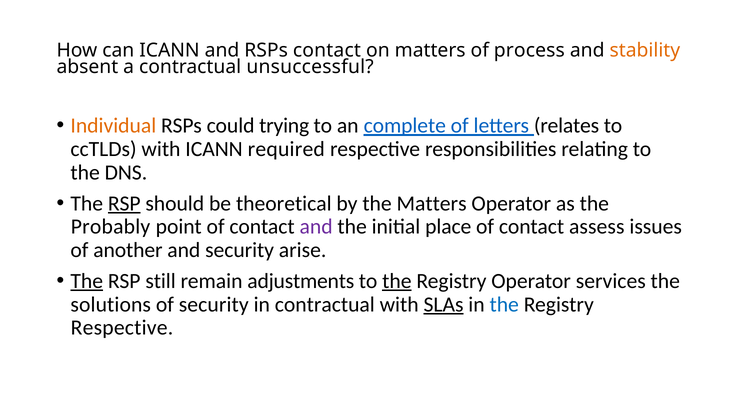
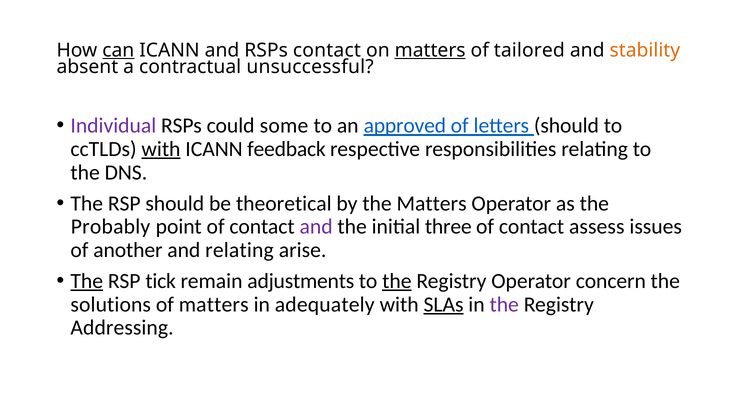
can underline: none -> present (118, 50)
matters underline: none -> present (430, 50)
process: process -> tailored (529, 50)
Individual colour: orange -> purple (113, 126)
trying: trying -> some (284, 126)
complete: complete -> approved (405, 126)
letters relates: relates -> should (566, 126)
with underline: none -> present (161, 149)
required: required -> feedback (286, 149)
RSP underline: present -> none (124, 204)
place: place -> three (448, 227)
and security: security -> relating (239, 250)
still: still -> tick (161, 281)
services: services -> concern (611, 281)
of security: security -> matters (214, 305)
in contractual: contractual -> adequately (325, 305)
the colour: blue -> purple (504, 305)
Respective: Respective -> Addressing (122, 328)
